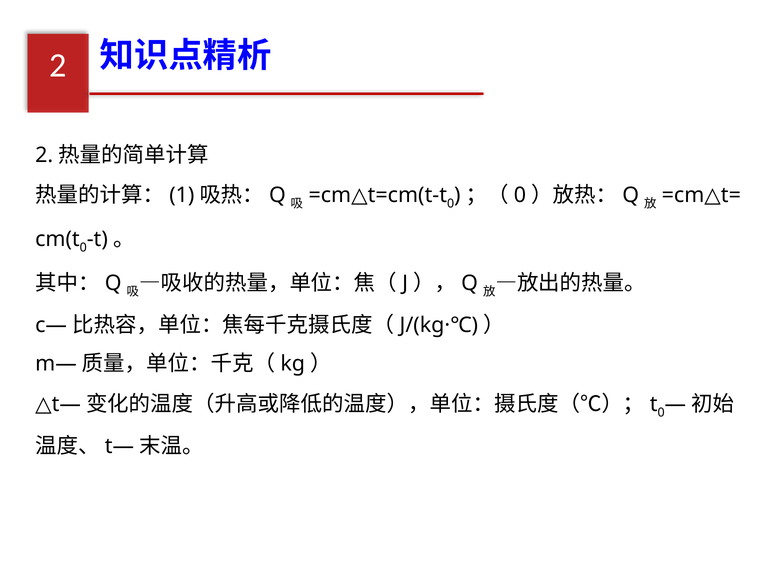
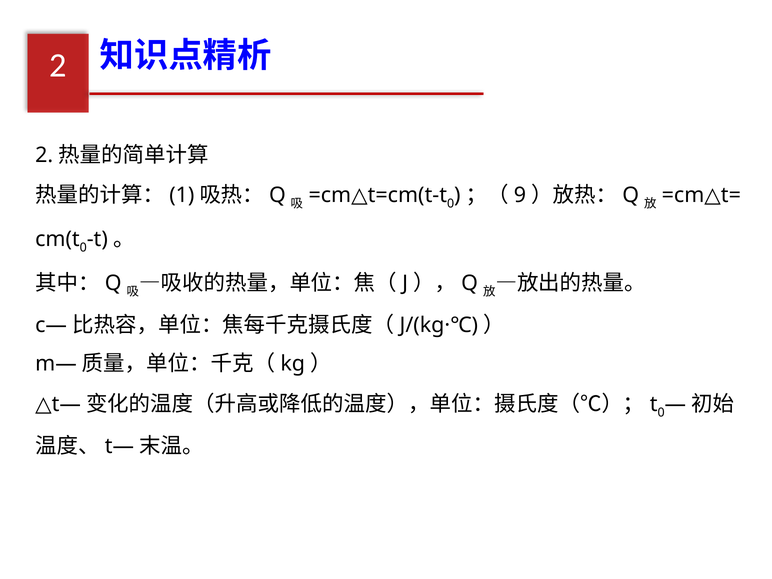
0: 0 -> 9 (520, 195)
